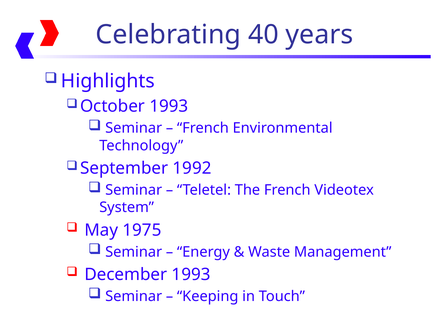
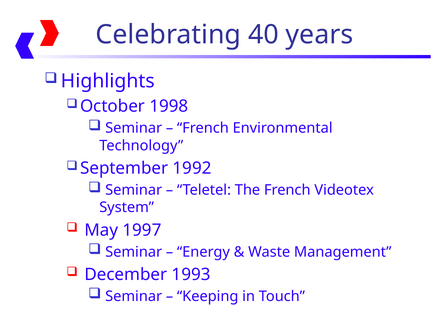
October 1993: 1993 -> 1998 (169, 106)
1975: 1975 -> 1997 (142, 230)
